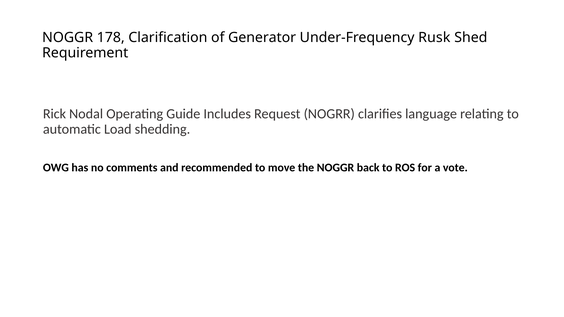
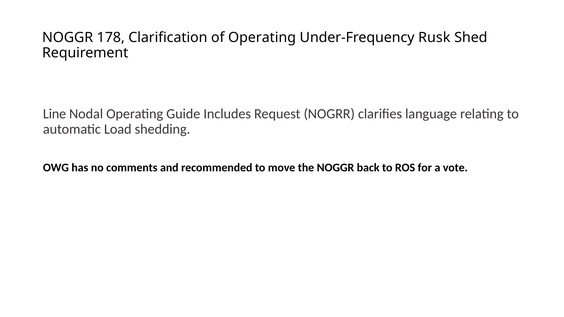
of Generator: Generator -> Operating (262, 38)
Rick: Rick -> Line (55, 114)
